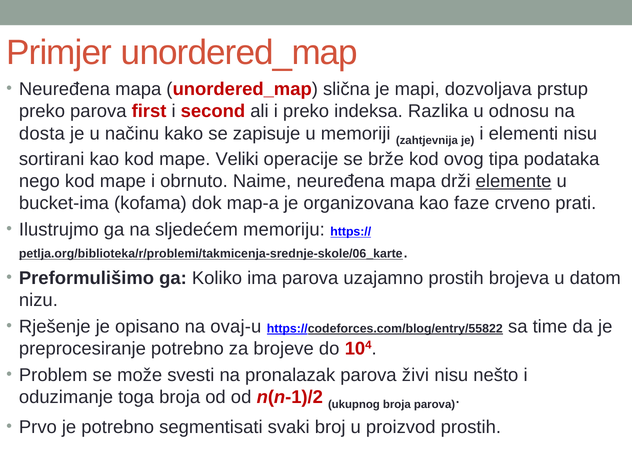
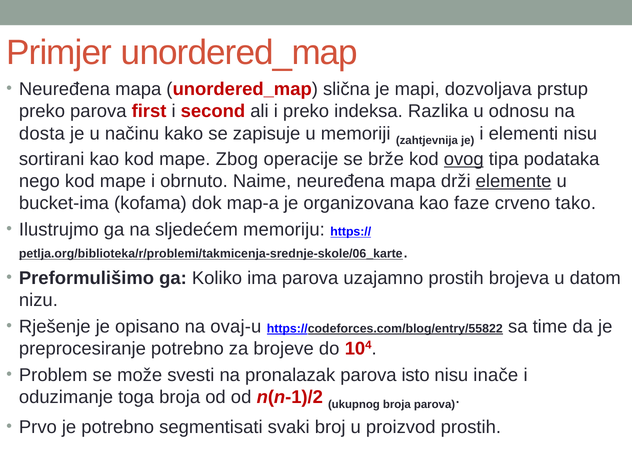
Veliki: Veliki -> Zbog (237, 159)
ovog underline: none -> present (464, 159)
prati: prati -> tako (576, 203)
živi: živi -> isto (416, 375)
nešto: nešto -> inače (496, 375)
